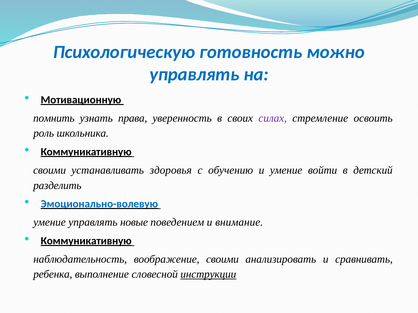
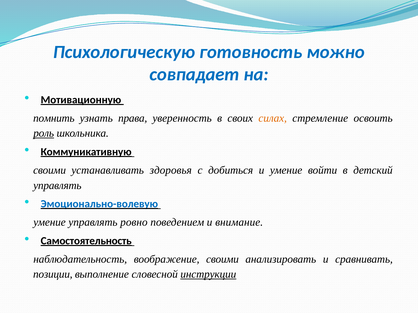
управлять: управлять -> совпадает (194, 75)
силах colour: purple -> orange (273, 118)
роль underline: none -> present (44, 134)
обучению: обучению -> добиться (231, 170)
разделить: разделить -> управлять (57, 186)
новые: новые -> ровно (134, 223)
Коммуникативную: Коммуникативную -> Самостоятельность (86, 241)
ребенка: ребенка -> позиции (53, 275)
